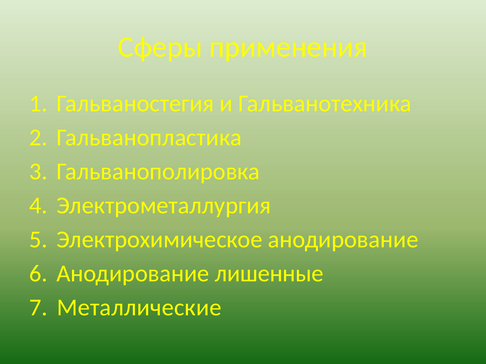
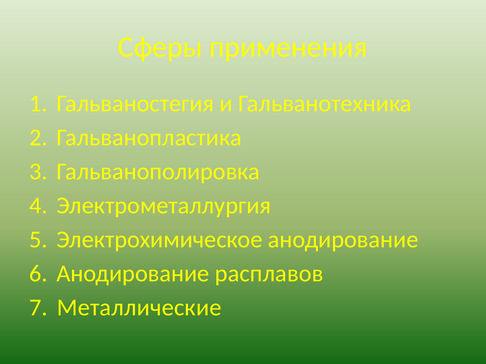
лишенные: лишенные -> расплавов (269, 274)
